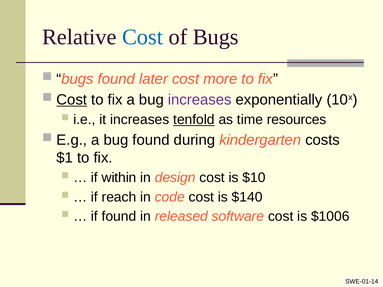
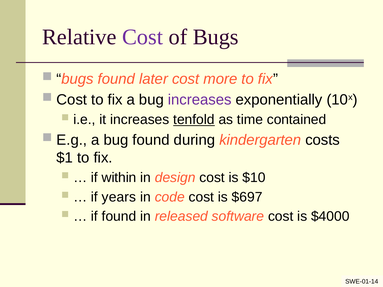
Cost colour: blue -> purple (143, 37)
Cost underline: present -> none (72, 100)
resources: resources -> contained (297, 120)
reach: reach -> years (119, 197)
$140: $140 -> $697 (247, 197)
$1006: $1006 -> $4000 (330, 217)
